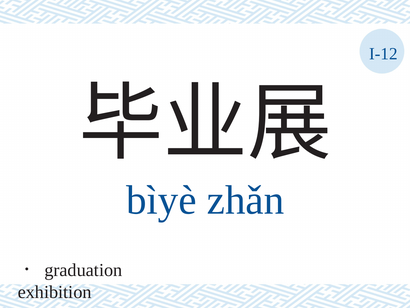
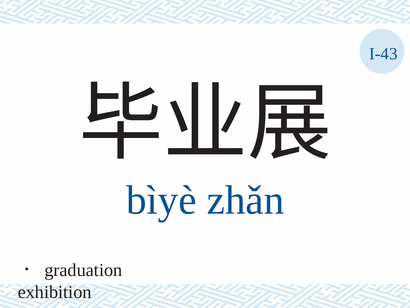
I-12: I-12 -> I-43 (383, 54)
